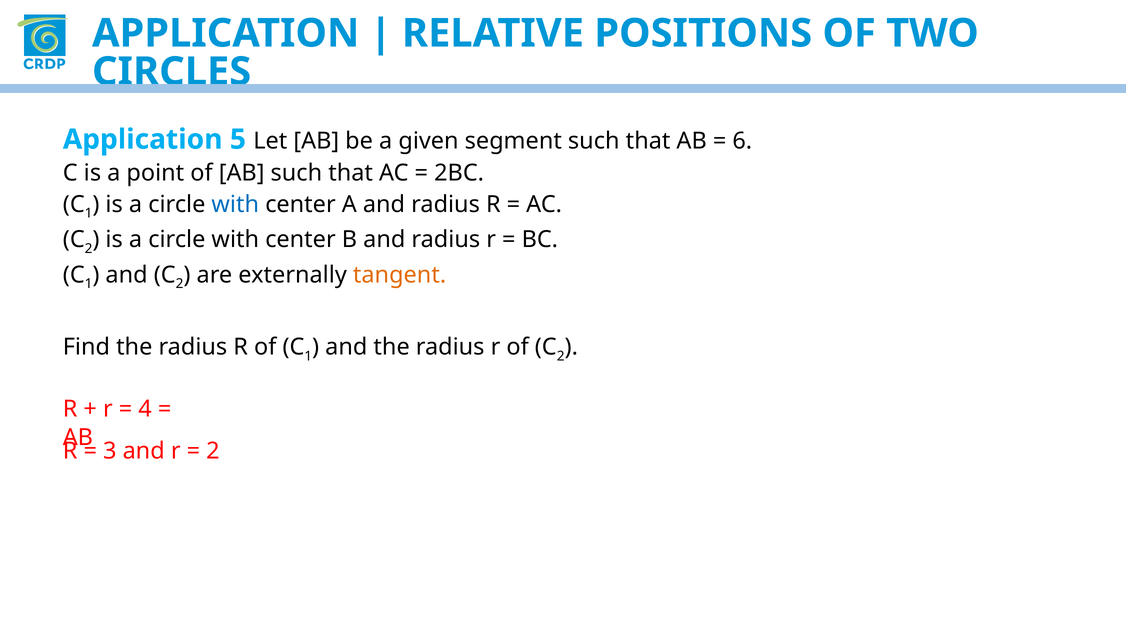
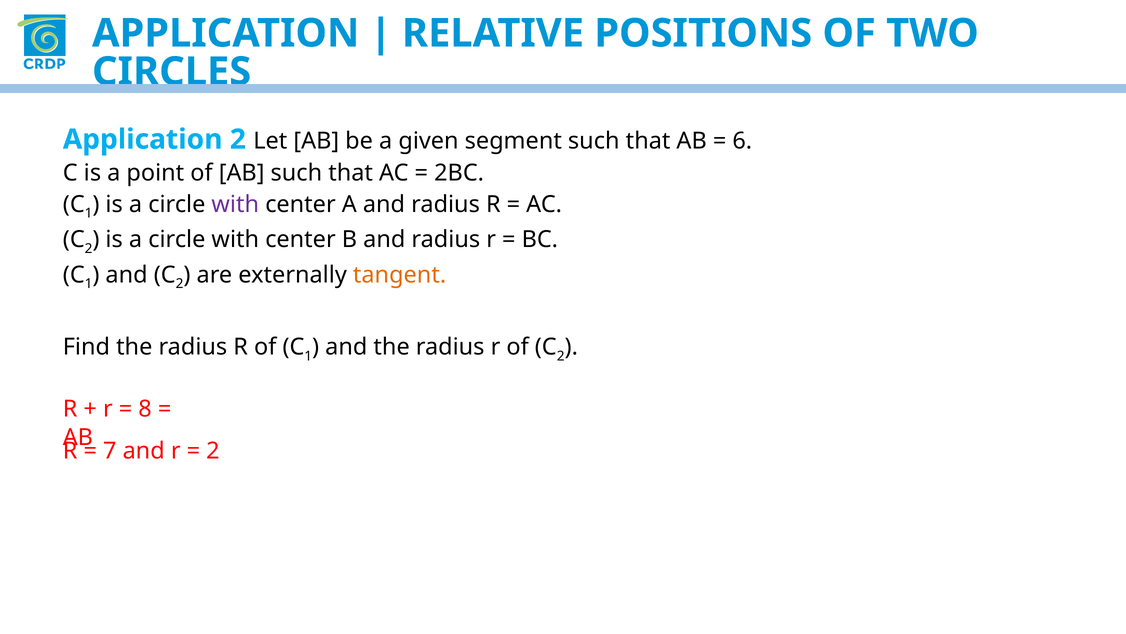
Application 5: 5 -> 2 (238, 139)
with colour: blue -> purple (235, 204)
4: 4 -> 8 (145, 409)
3: 3 -> 7 (110, 450)
